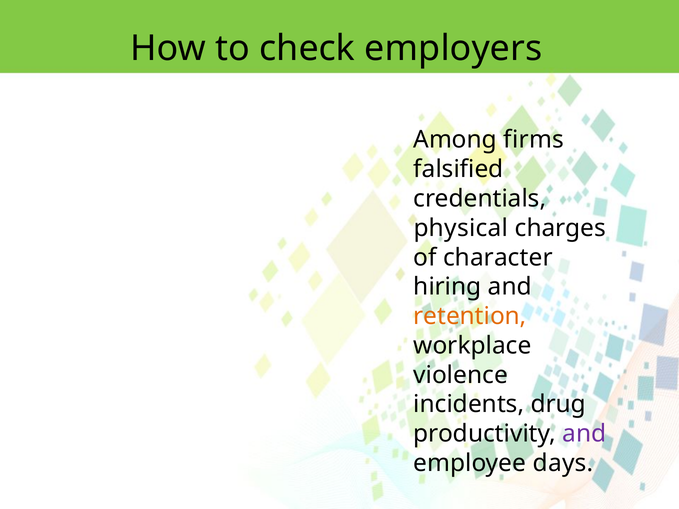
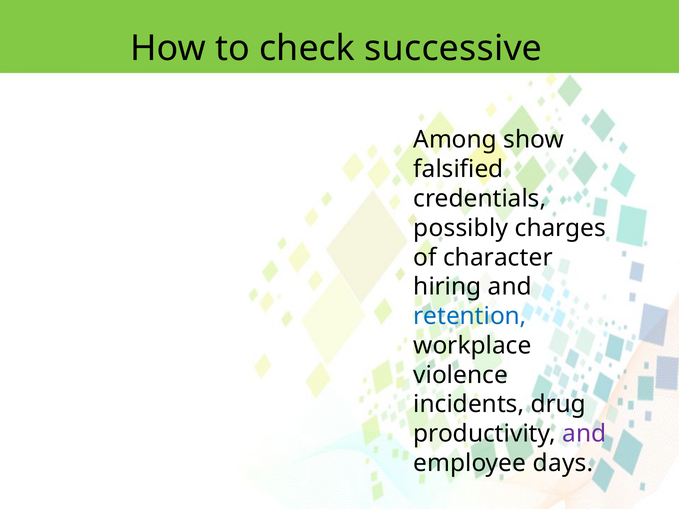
employers: employers -> successive (453, 48)
firms: firms -> show (534, 140)
physical: physical -> possibly (461, 228)
retention colour: orange -> blue (470, 316)
